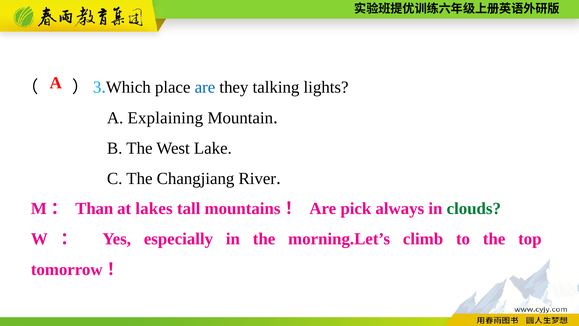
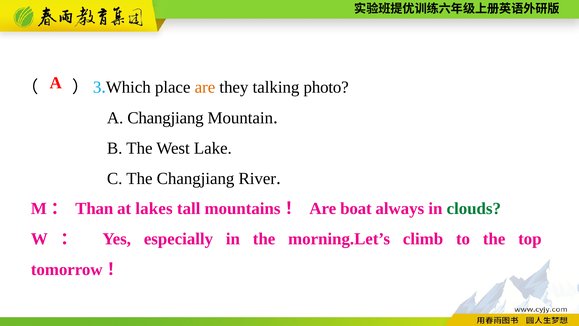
are colour: blue -> orange (205, 87)
lights: lights -> photo (326, 87)
A Explaining: Explaining -> Changjiang (166, 118)
pick: pick -> boat (356, 208)
